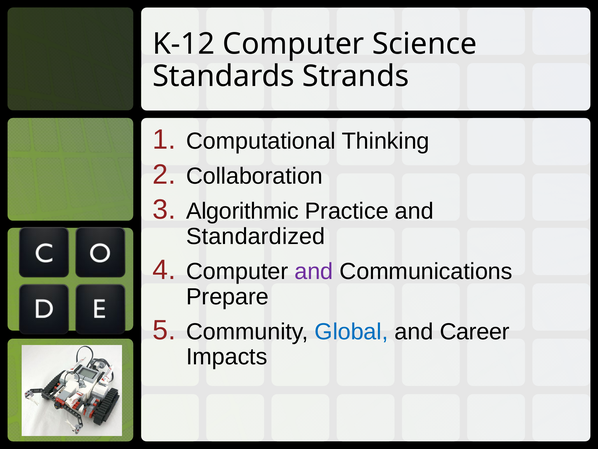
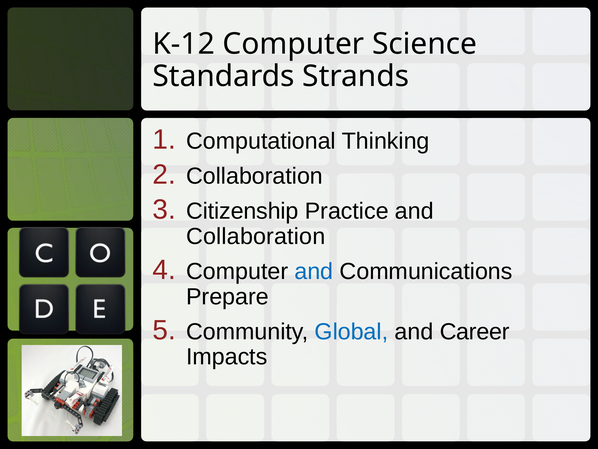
Algorithmic: Algorithmic -> Citizenship (242, 211)
Standardized: Standardized -> Collaboration (256, 236)
and colour: purple -> blue (314, 271)
